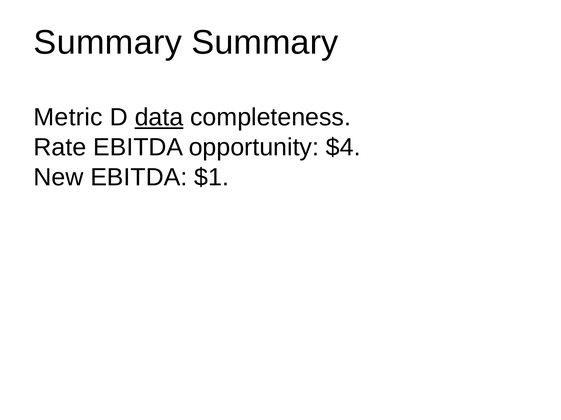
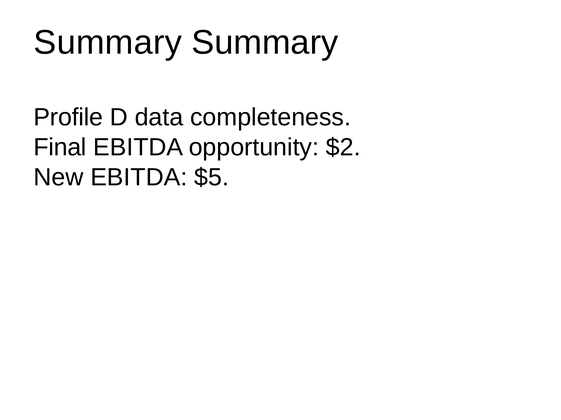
Metric: Metric -> Profile (68, 118)
data underline: present -> none (159, 118)
Rate: Rate -> Final (60, 148)
$4: $4 -> $2 (343, 148)
$1: $1 -> $5 (212, 177)
